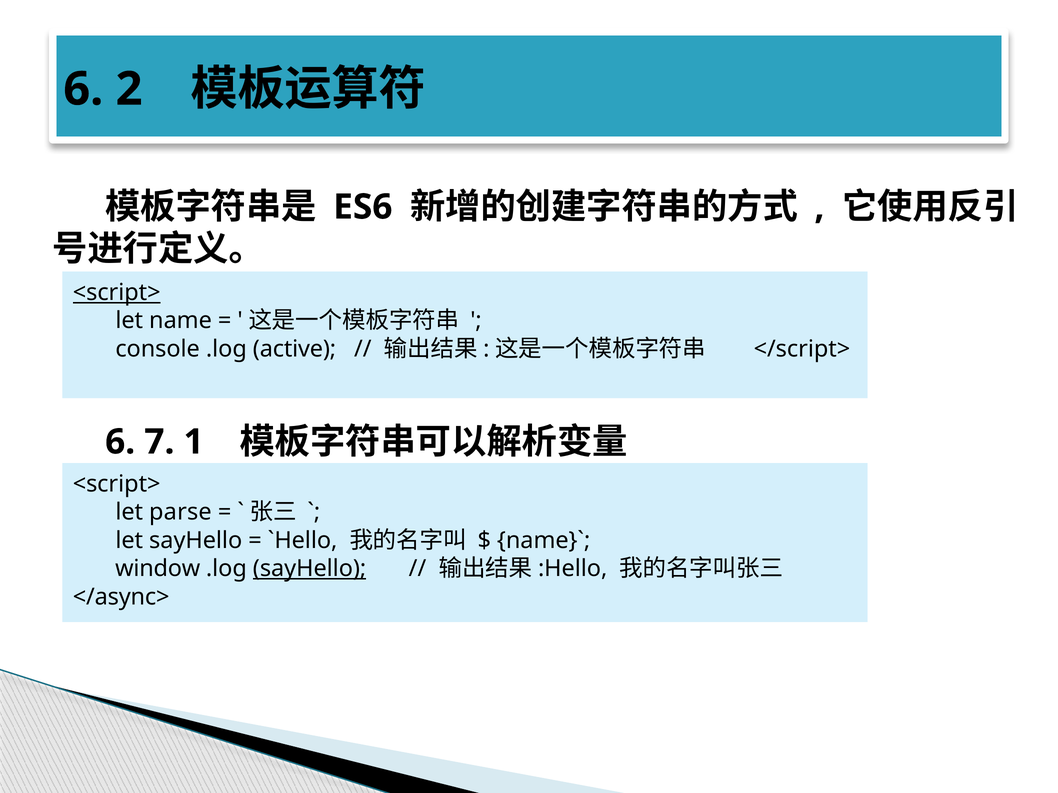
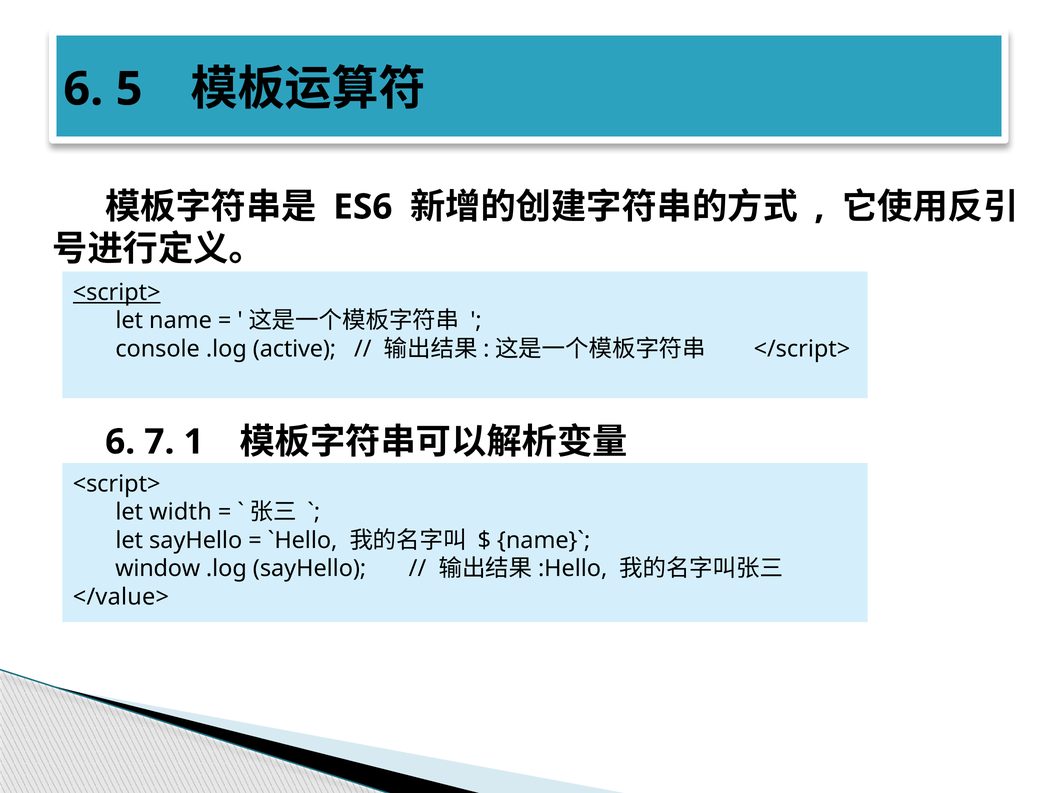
2: 2 -> 5 (129, 89)
parse: parse -> width (180, 513)
sayHello underline: present -> none (310, 569)
</async>: </async> -> </value> (121, 597)
